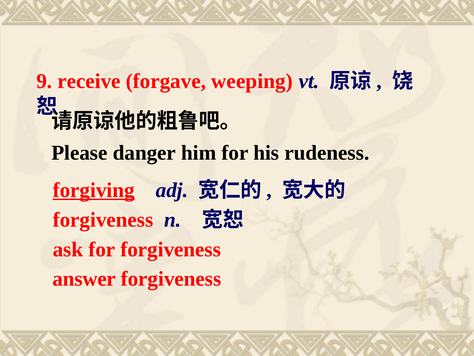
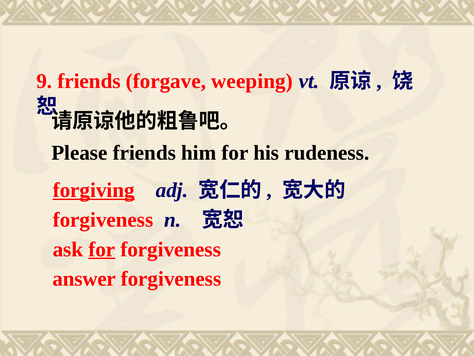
9 receive: receive -> friends (89, 81)
Please danger: danger -> friends (144, 153)
for underline: none -> present (102, 249)
